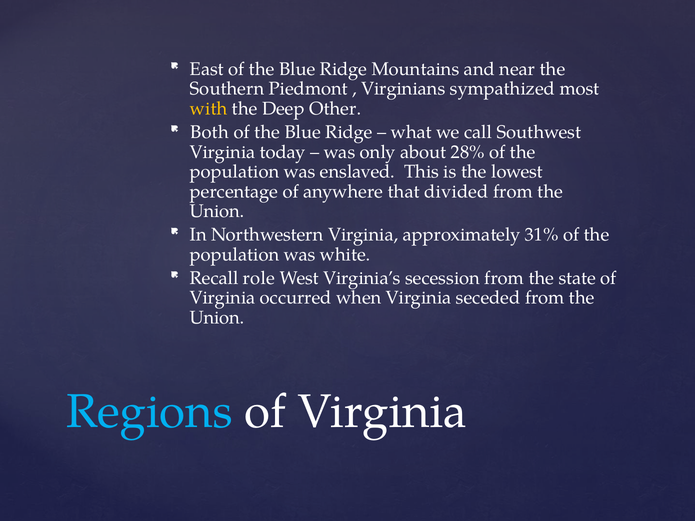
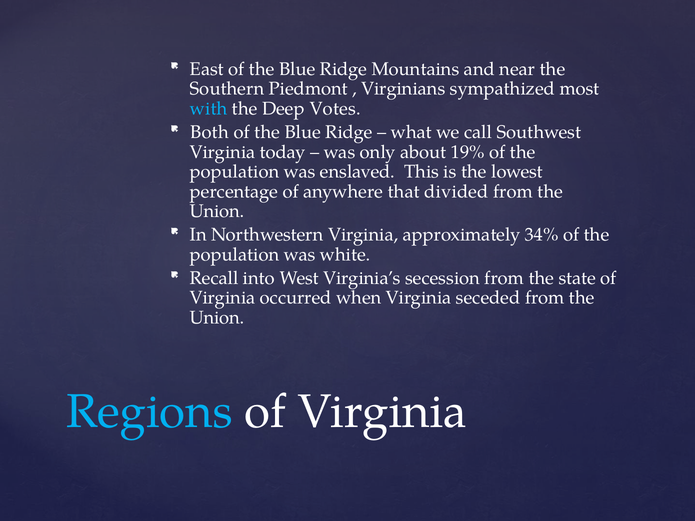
with colour: yellow -> light blue (209, 109)
Other: Other -> Votes (335, 109)
28%: 28% -> 19% (468, 152)
31%: 31% -> 34% (542, 235)
role: role -> into (259, 278)
